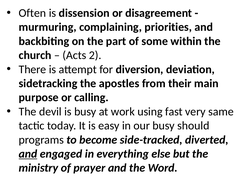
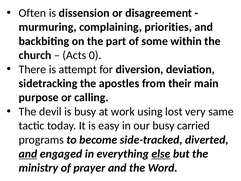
2: 2 -> 0 (95, 55)
fast: fast -> lost (174, 111)
should: should -> carried (193, 125)
else underline: none -> present (161, 154)
